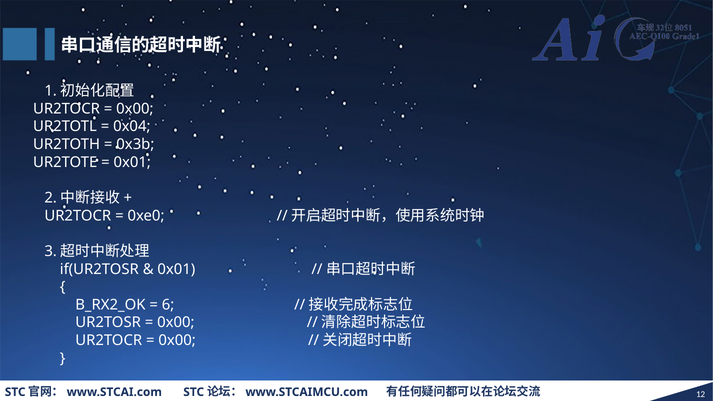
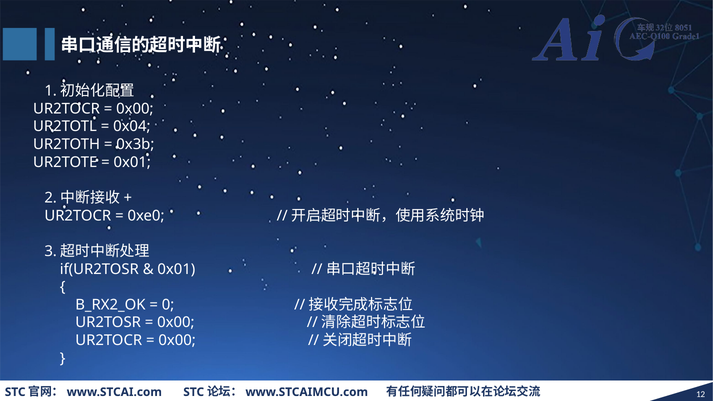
6: 6 -> 0 (168, 305)
